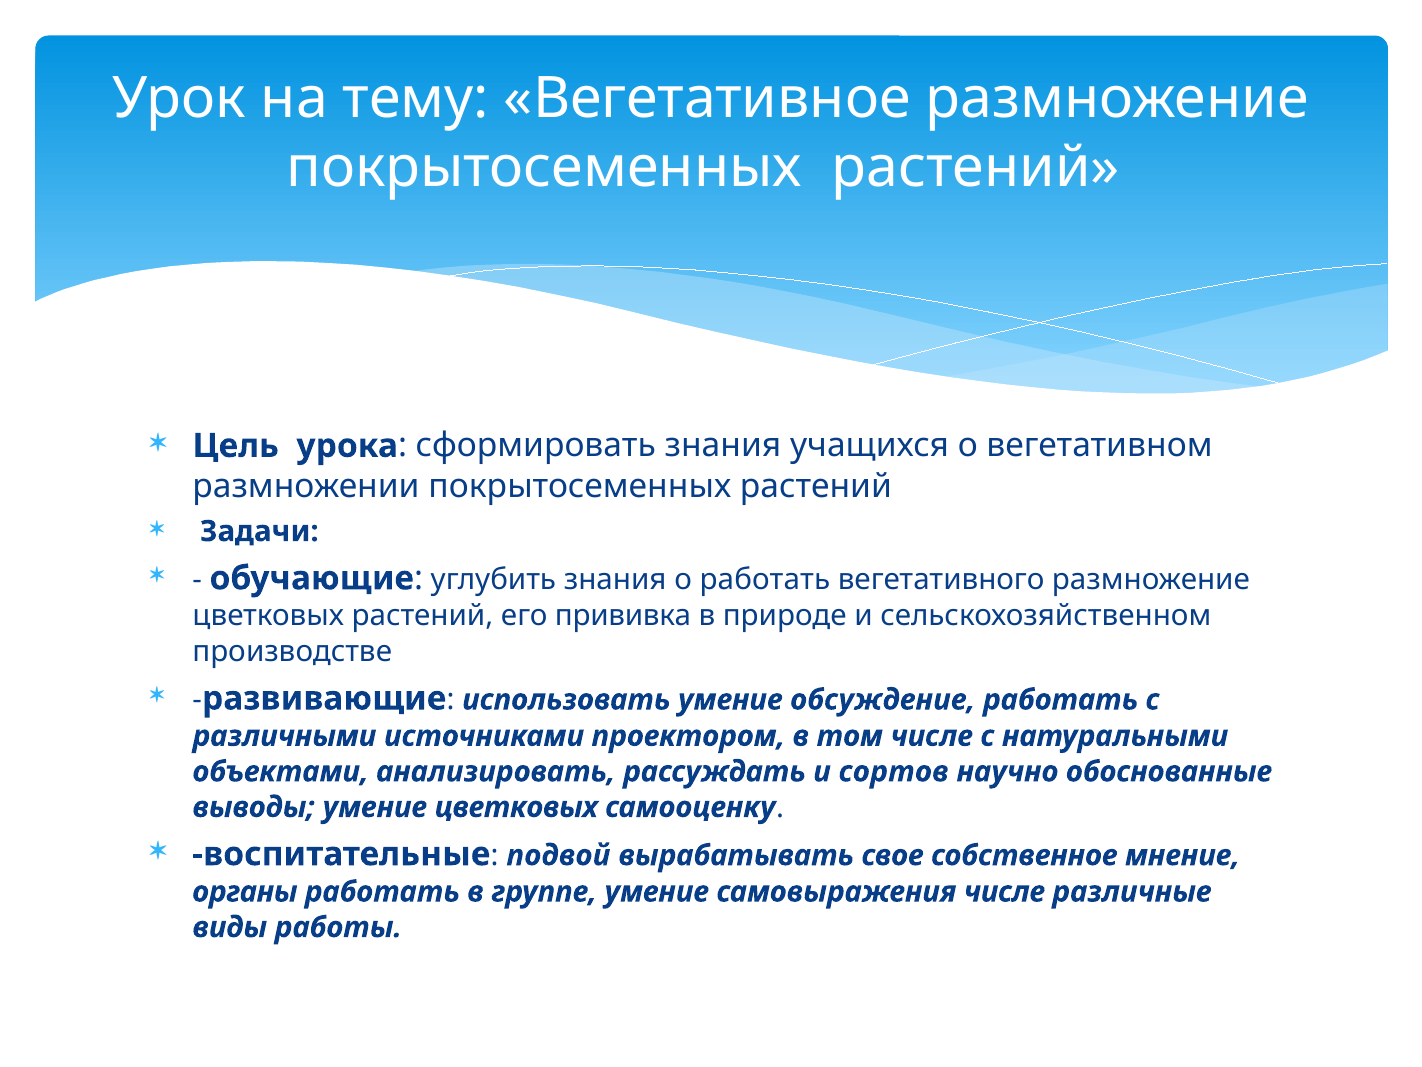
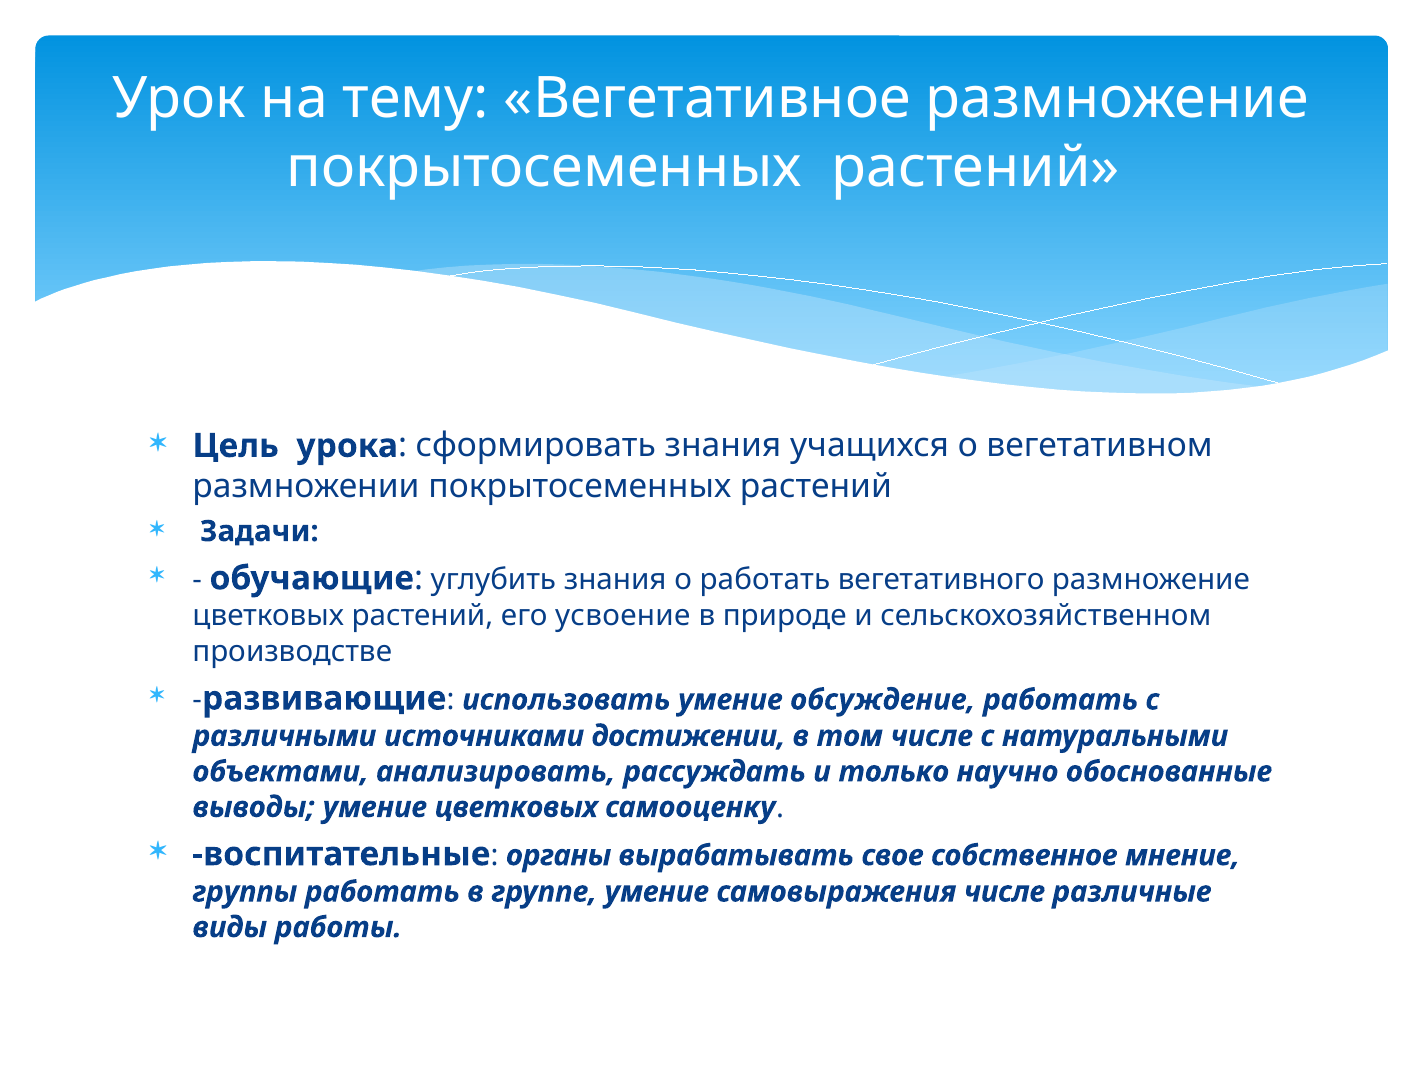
прививка: прививка -> усвоение (623, 616)
проектором: проектором -> достижении (688, 736)
сортов: сортов -> только (894, 771)
подвой: подвой -> органы (559, 855)
органы: органы -> группы (245, 891)
